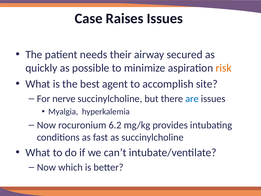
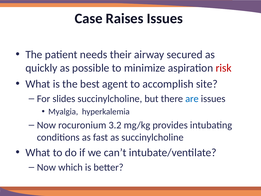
risk colour: orange -> red (224, 68)
nerve: nerve -> slides (64, 99)
6.2: 6.2 -> 3.2 (115, 125)
